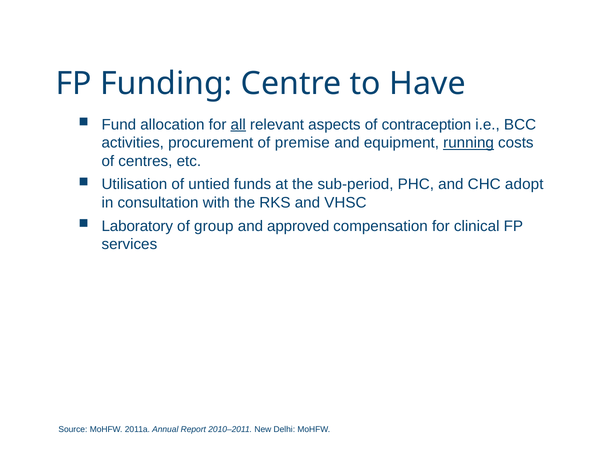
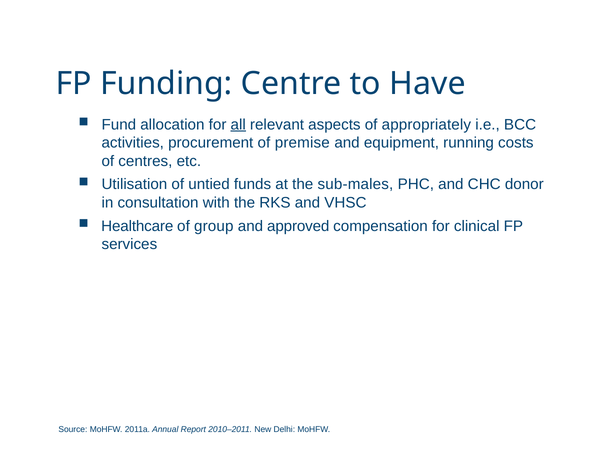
contraception: contraception -> appropriately (426, 125)
running underline: present -> none (469, 143)
sub-period: sub-period -> sub-males (355, 184)
adopt: adopt -> donor (524, 184)
Laboratory: Laboratory -> Healthcare (137, 226)
